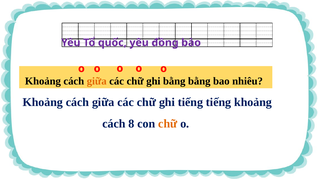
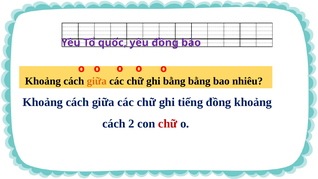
tiếng tiếng: tiếng -> đồng (219, 102)
8: 8 -> 2 (131, 124)
chữ colour: orange -> red (168, 124)
